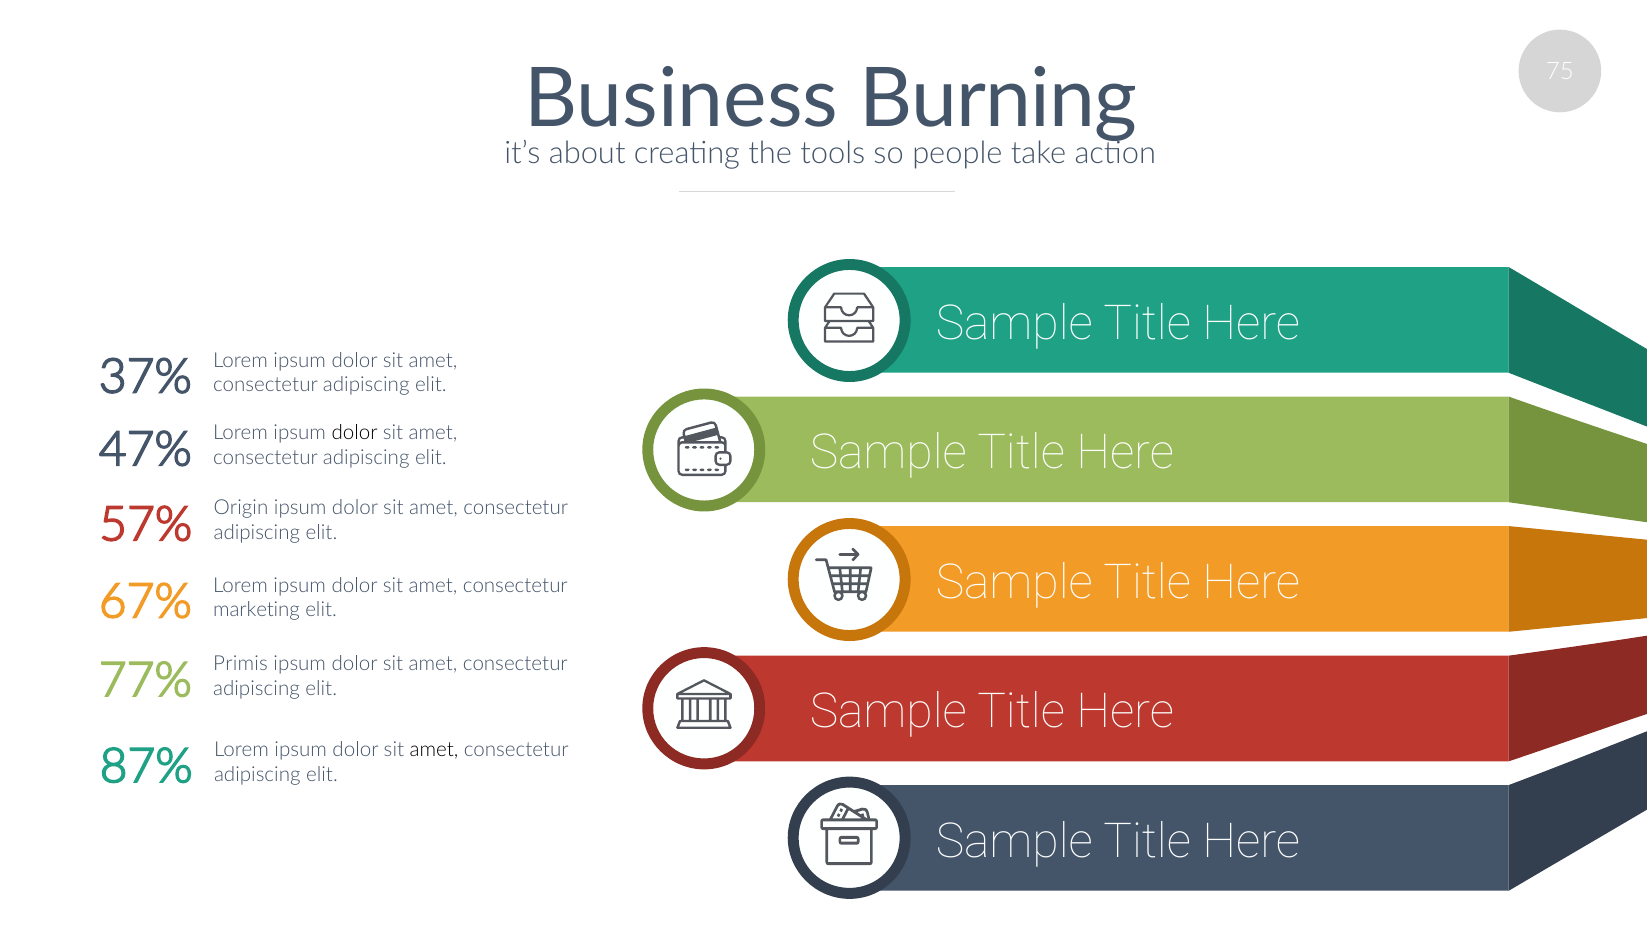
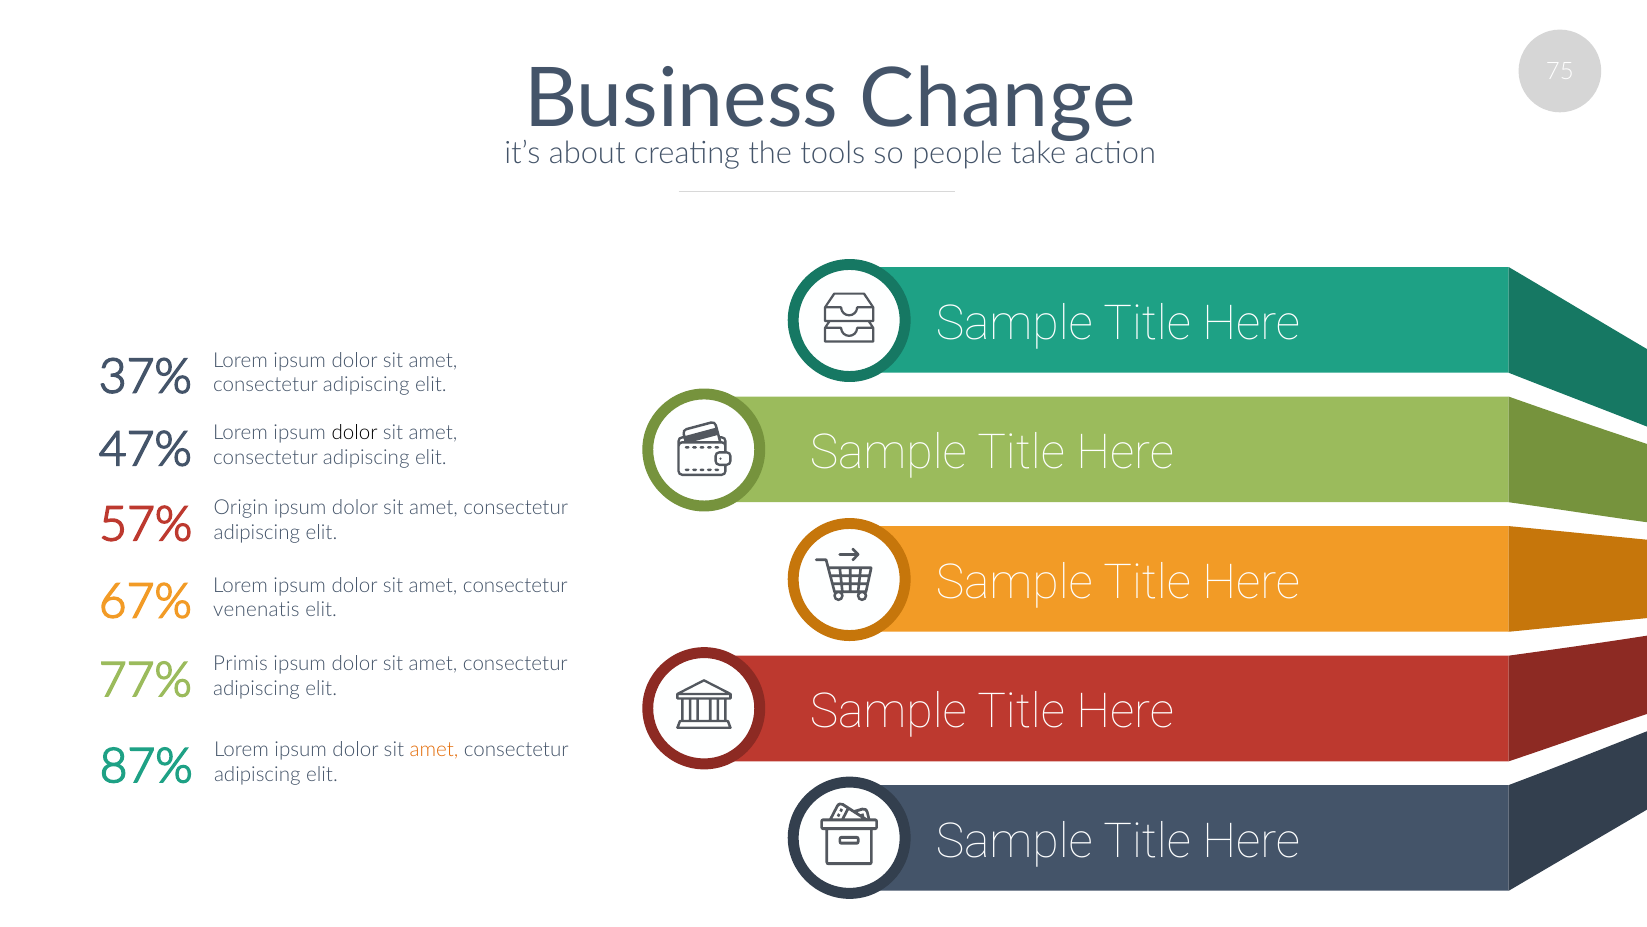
Burning: Burning -> Change (998, 99)
marketing: marketing -> venenatis (256, 610)
amet colour: black -> orange (434, 749)
